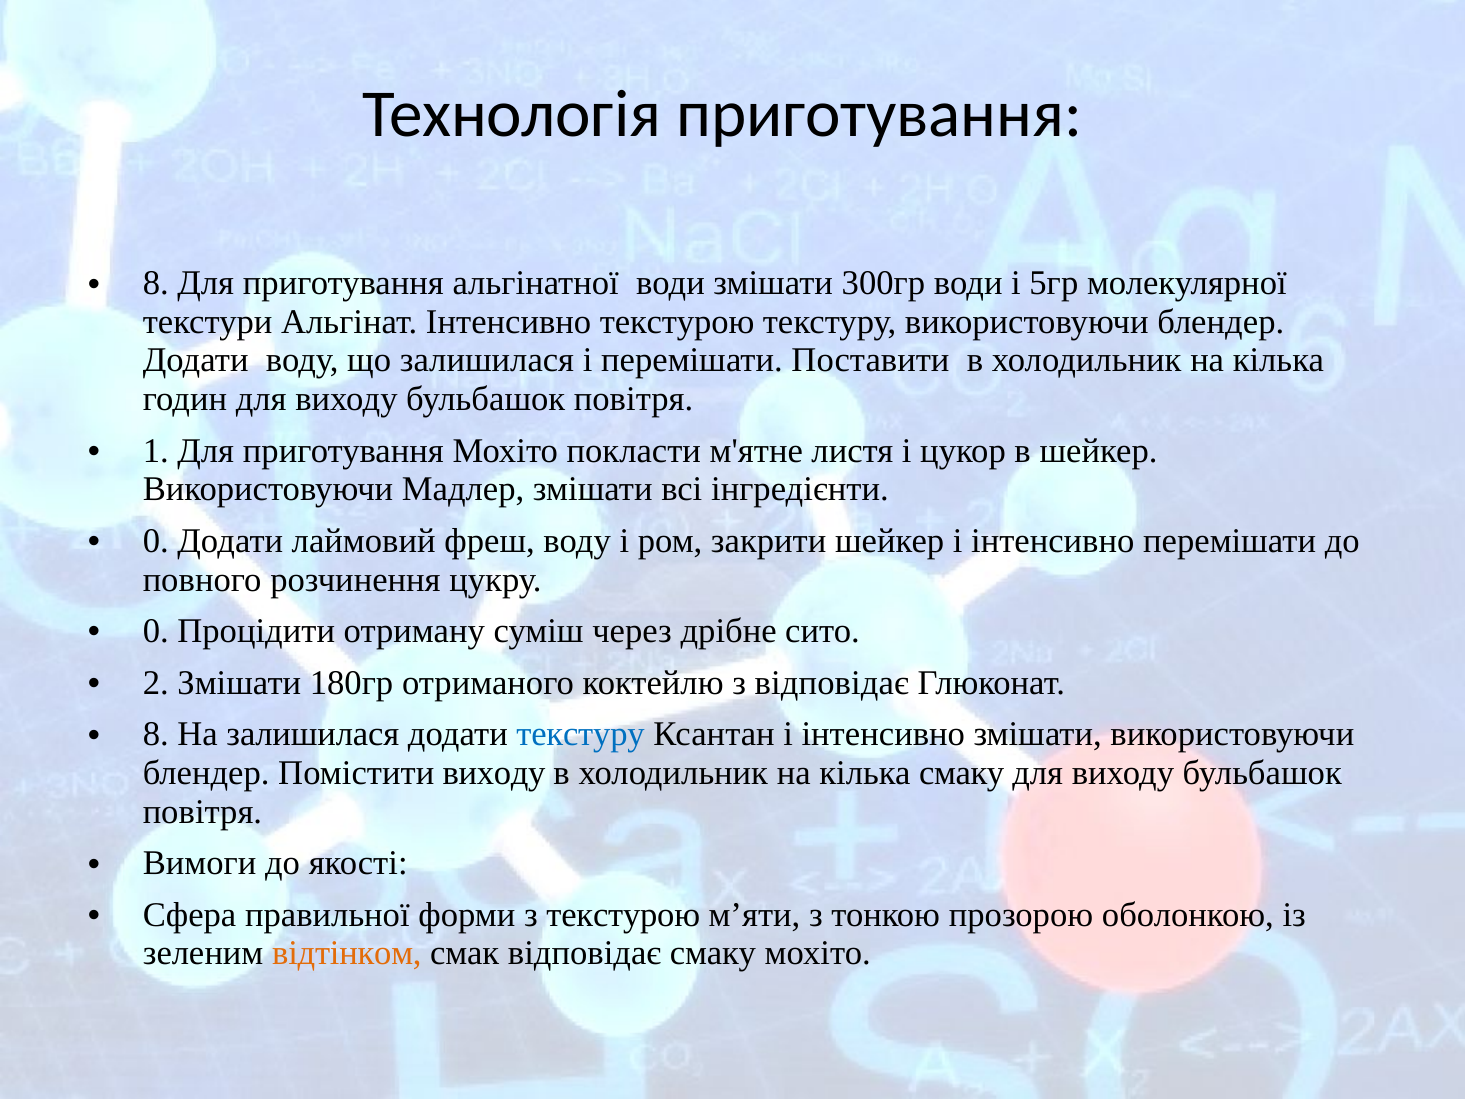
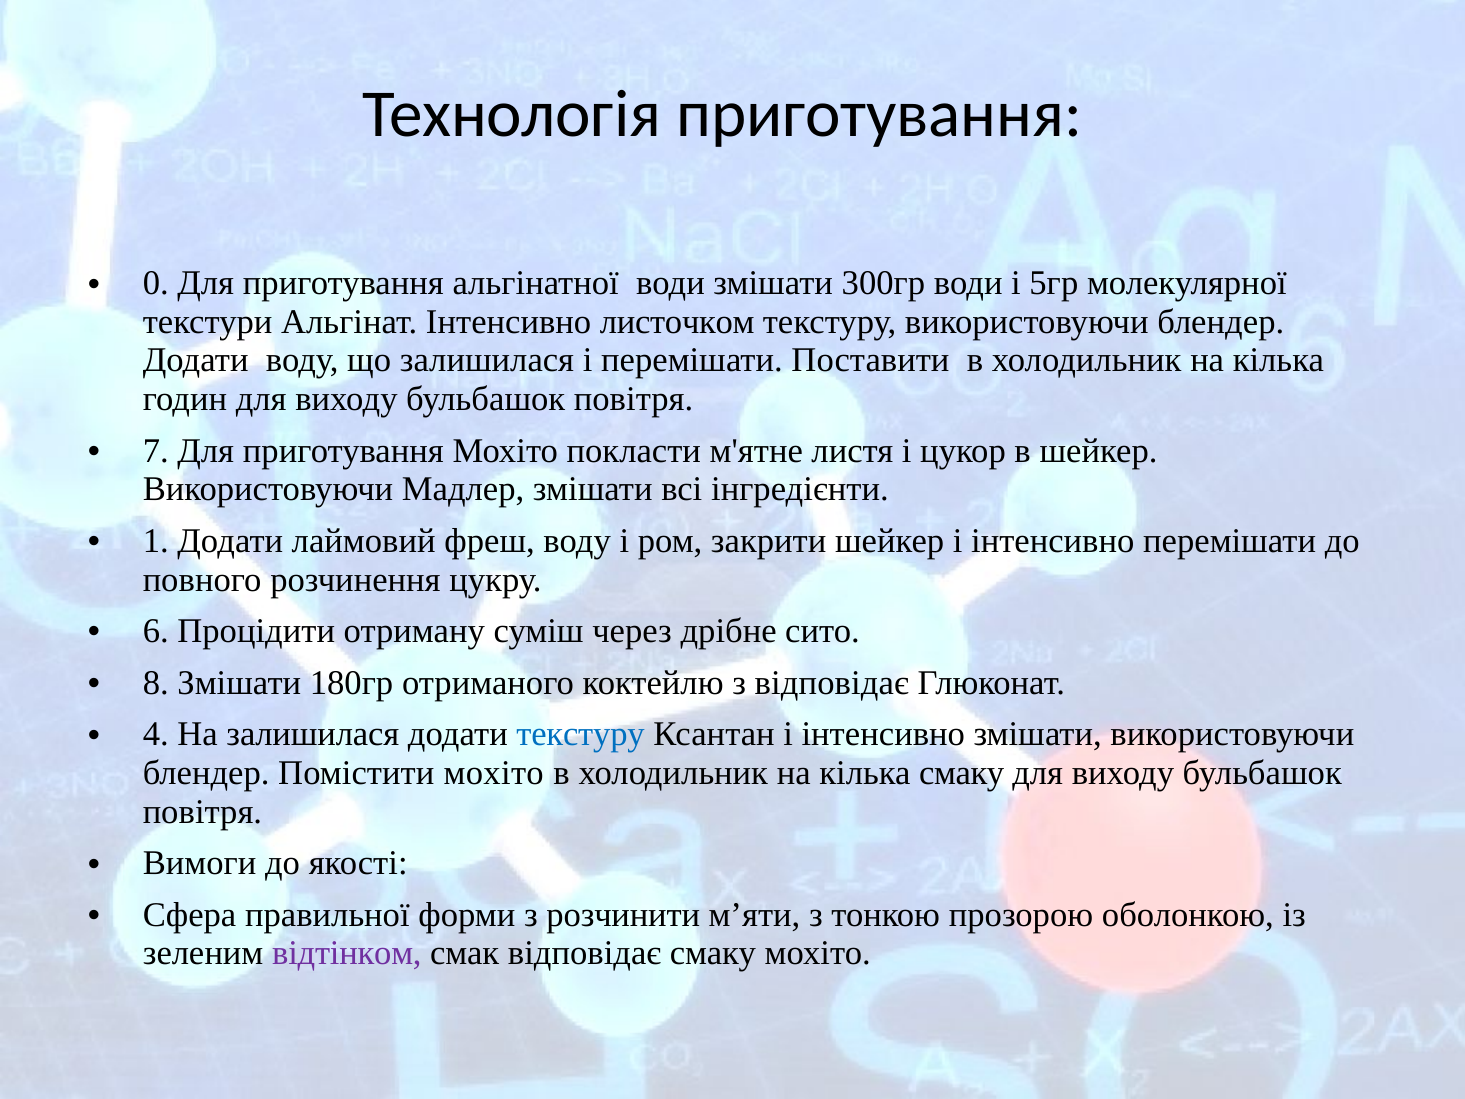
8: 8 -> 0 (156, 283)
Інтенсивно текстурою: текстурою -> листочком (677, 322)
1: 1 -> 7 (156, 451)
0: 0 -> 1 (156, 541)
0: 0 -> 6 (156, 631)
2: 2 -> 8 (156, 683)
8: 8 -> 4 (156, 734)
Помістити виходу: виходу -> мохіто (494, 773)
з текстурою: текстурою -> розчинити (623, 915)
відтінком colour: orange -> purple (347, 953)
